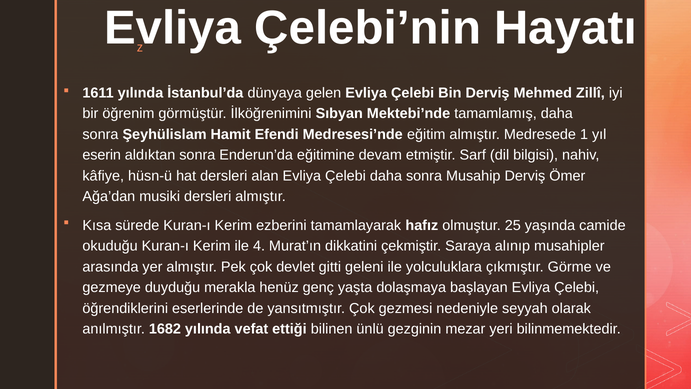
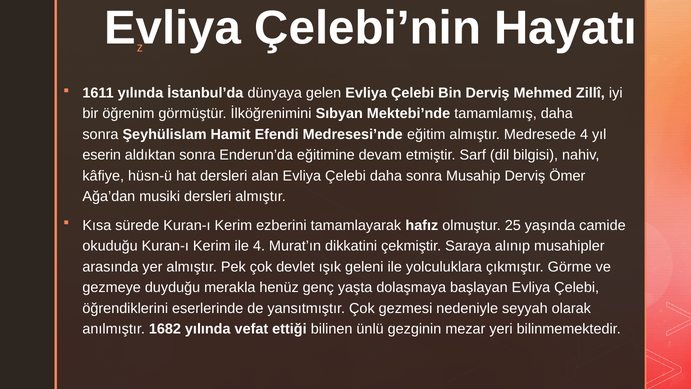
Medresede 1: 1 -> 4 (584, 134)
gitti: gitti -> ışık (330, 267)
